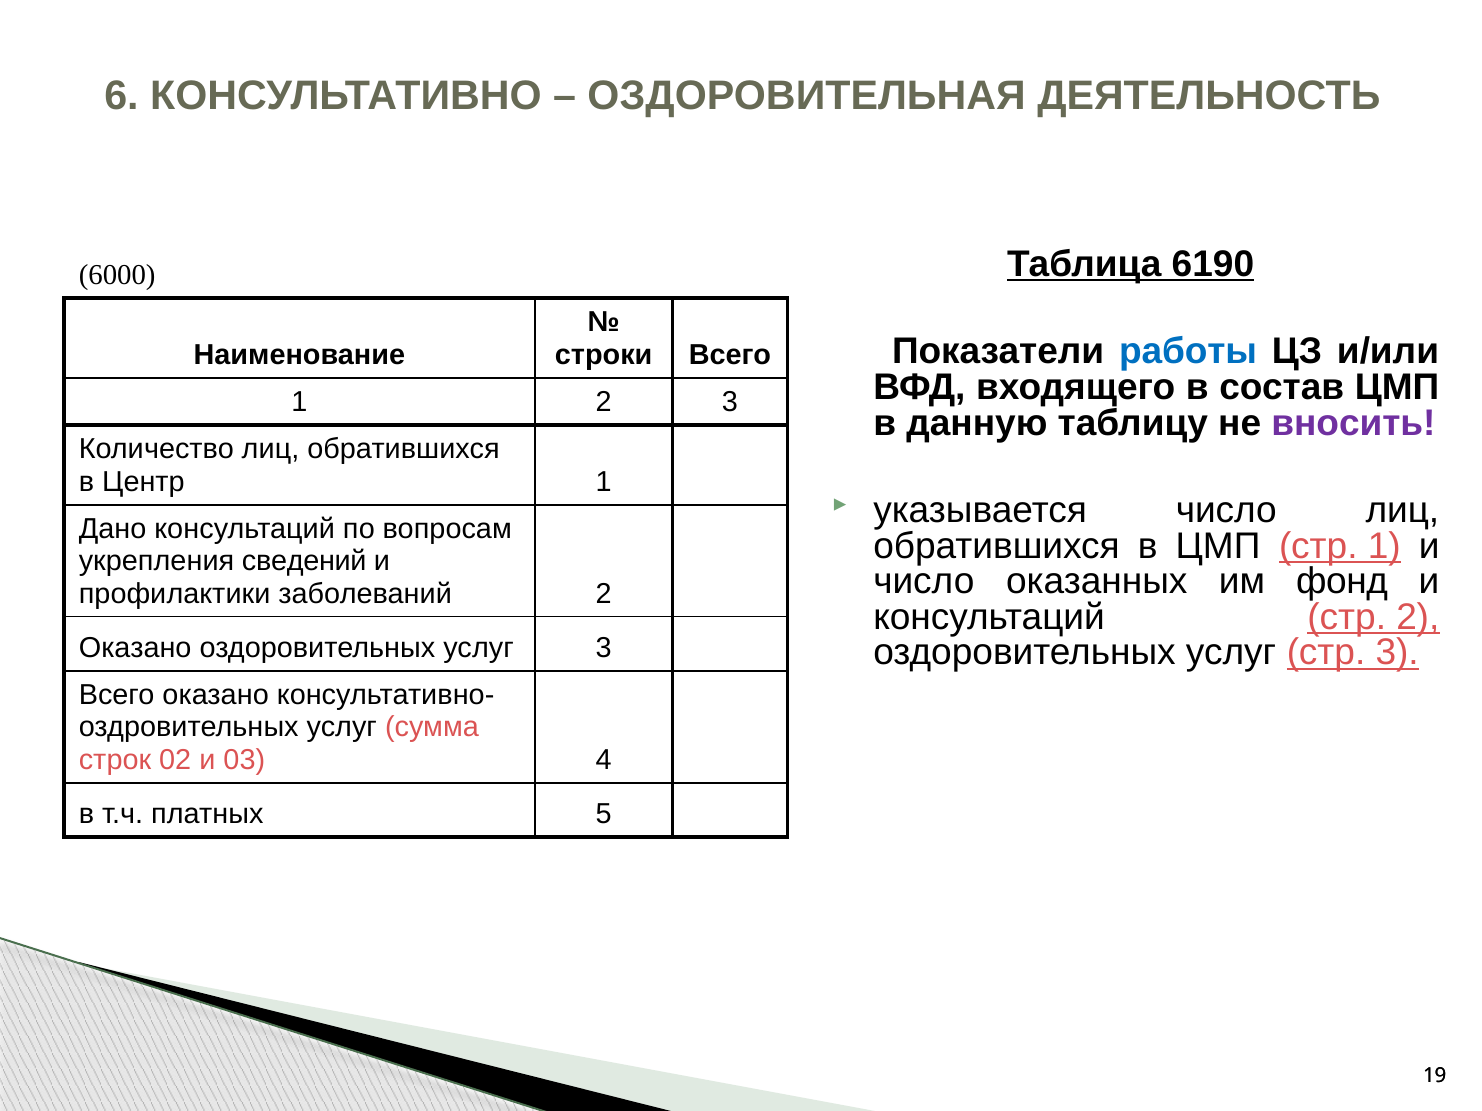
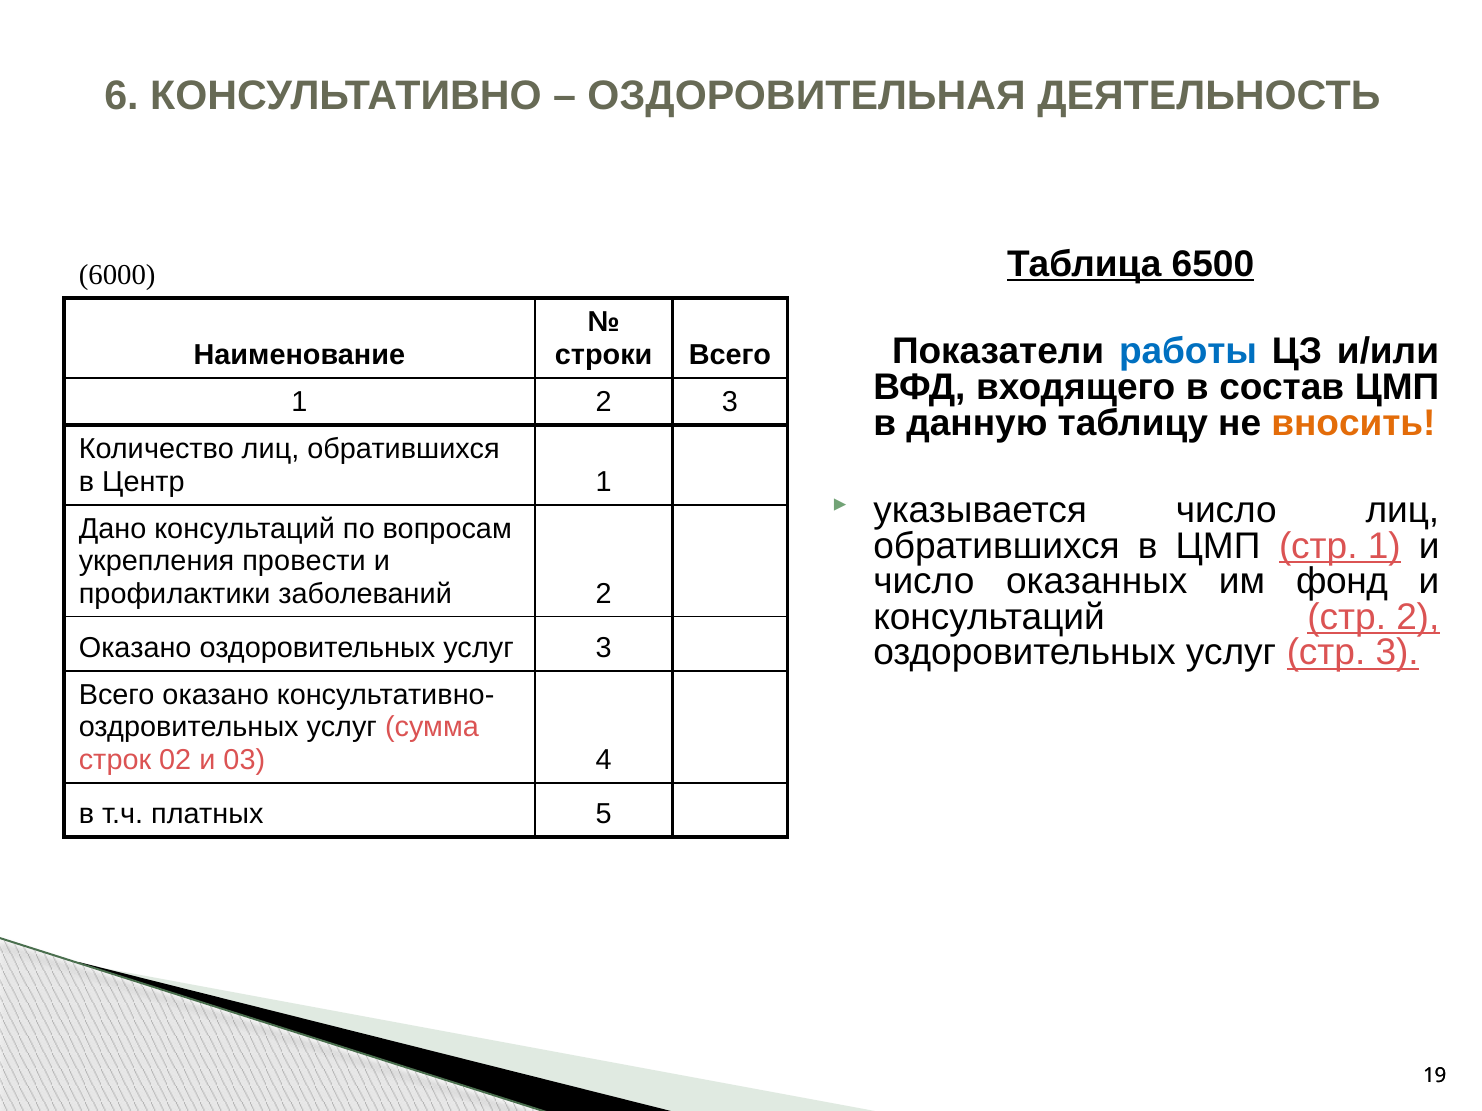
6190: 6190 -> 6500 (1213, 264)
вносить colour: purple -> orange (1353, 423)
сведений: сведений -> провести (304, 561)
